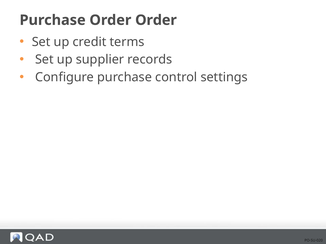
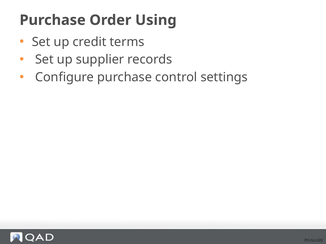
Order Order: Order -> Using (156, 20)
